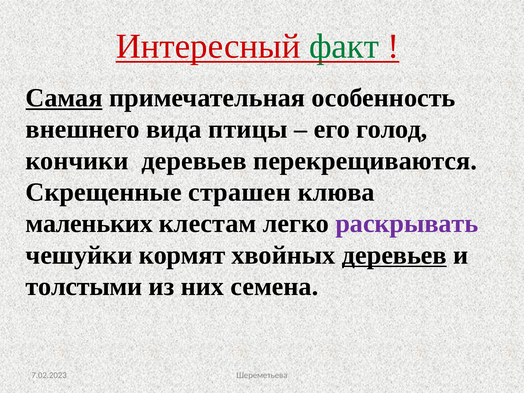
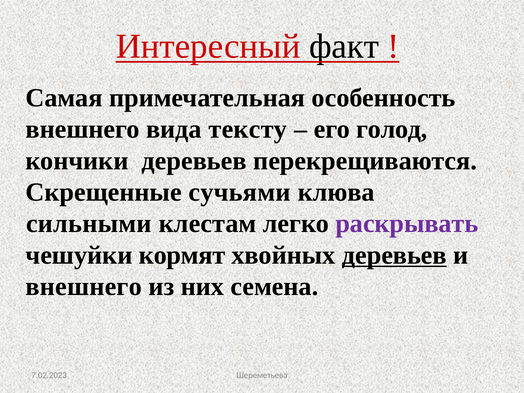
факт colour: green -> black (344, 46)
Самая underline: present -> none (64, 98)
птицы: птицы -> тексту (248, 129)
страшен: страшен -> сучьями (240, 192)
маленьких: маленьких -> сильными (89, 224)
толстыми: толстыми -> внешнего (84, 287)
